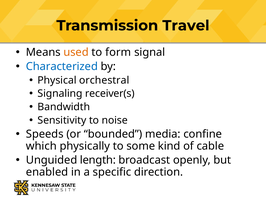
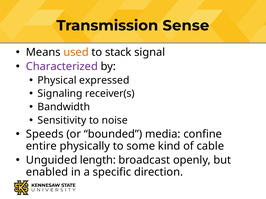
Travel: Travel -> Sense (186, 26)
form: form -> stack (118, 52)
Characterized colour: blue -> purple (62, 67)
orchestral: orchestral -> expressed (104, 80)
which: which -> entire (41, 146)
